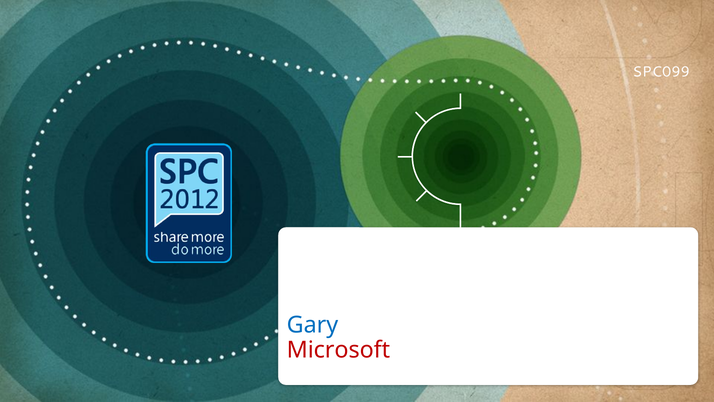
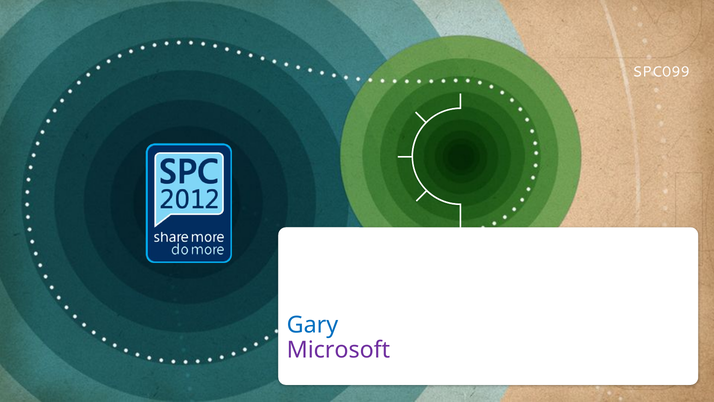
Microsoft colour: red -> purple (338, 350)
